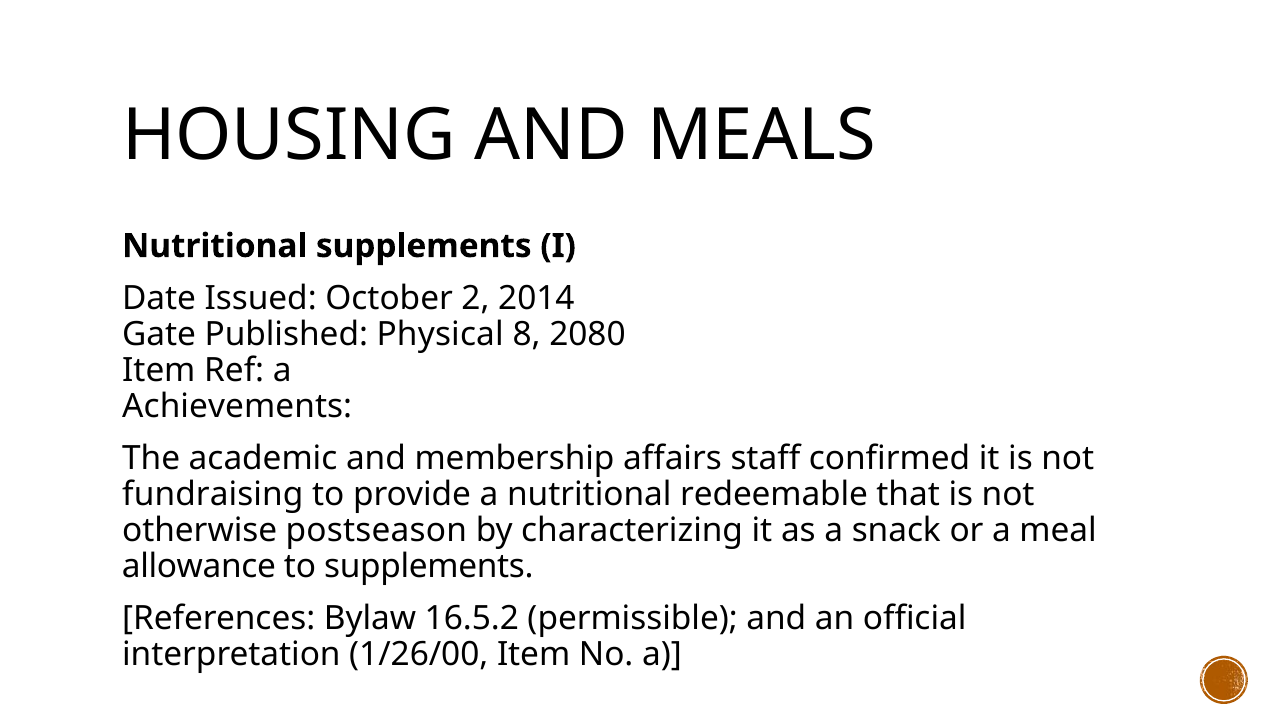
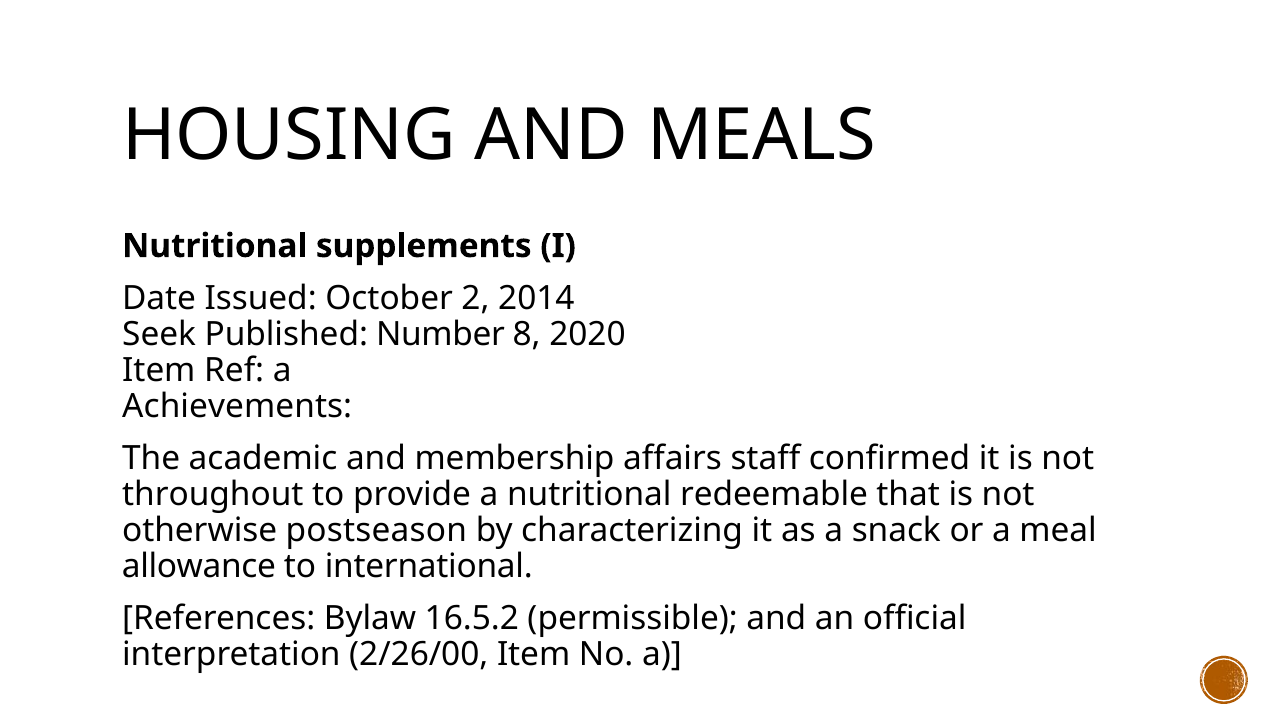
Gate: Gate -> Seek (159, 334)
Physical: Physical -> Number (440, 334)
2080: 2080 -> 2020 (588, 334)
fundraising: fundraising -> throughout (213, 494)
to supplements: supplements -> international (429, 566)
1/26/00: 1/26/00 -> 2/26/00 (419, 655)
